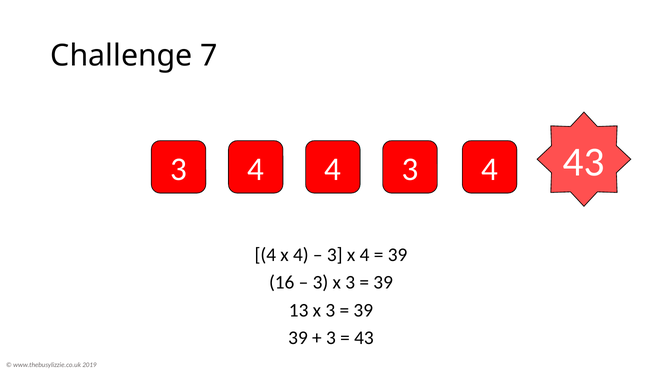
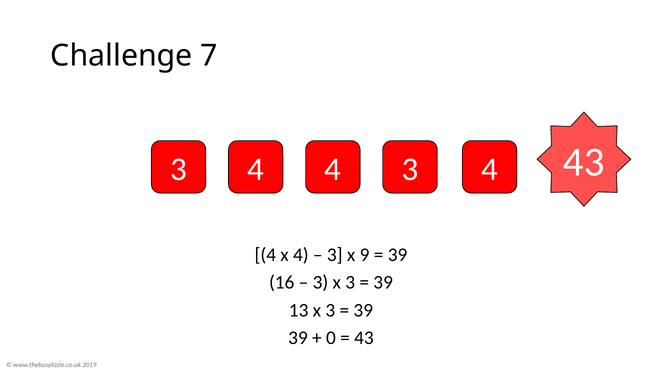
3 x 4: 4 -> 9 (365, 255)
3: 3 -> 0 (331, 338)
